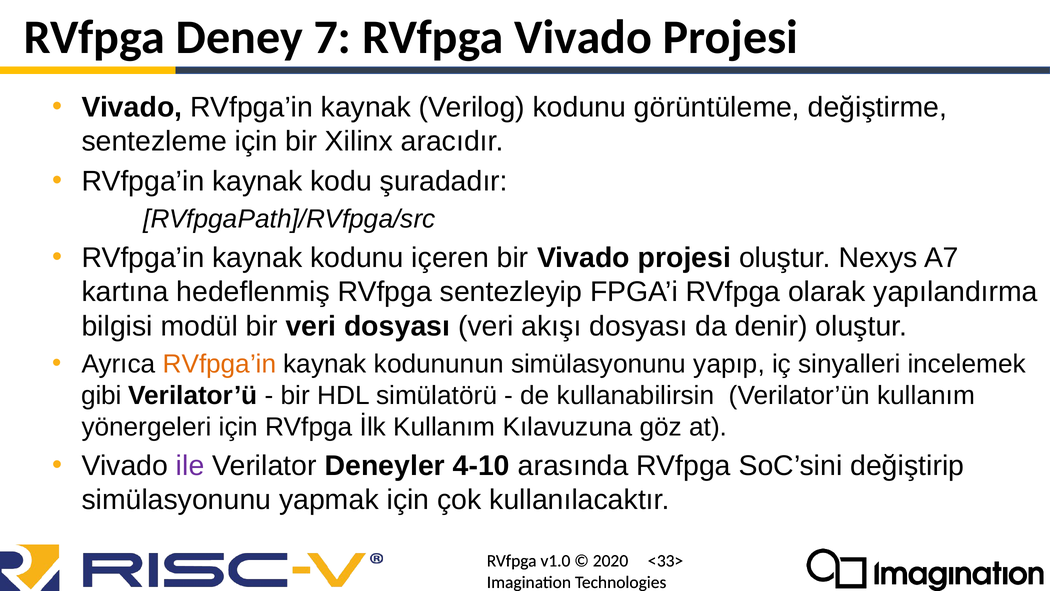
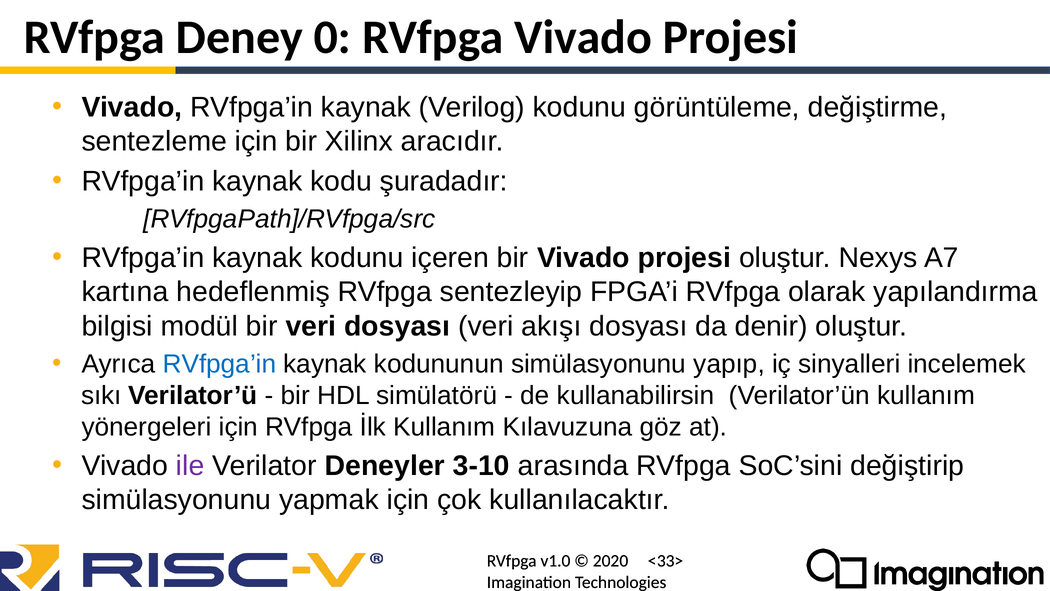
7: 7 -> 0 (332, 37)
RVfpga’in colour: orange -> blue (219, 364)
gibi: gibi -> sıkı (101, 395)
4-10: 4-10 -> 3-10 (481, 466)
